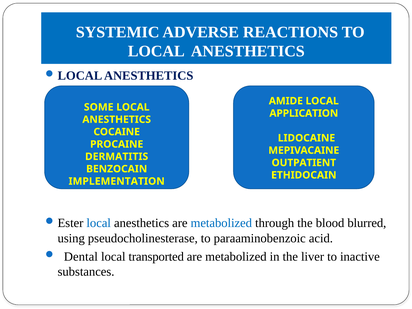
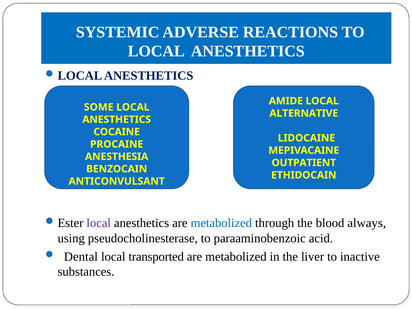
APPLICATION: APPLICATION -> ALTERNATIVE (304, 113)
DERMATITIS: DERMATITIS -> ANESTHESIA (117, 157)
IMPLEMENTATION: IMPLEMENTATION -> ANTICONVULSANT (117, 181)
local colour: blue -> purple (99, 223)
blurred: blurred -> always (367, 223)
